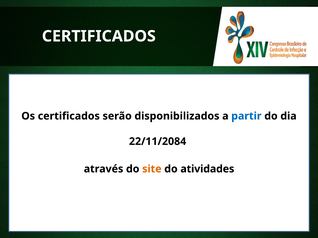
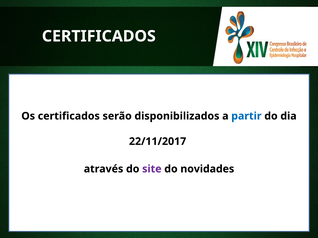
22/11/2084: 22/11/2084 -> 22/11/2017 (158, 142)
site colour: orange -> purple (152, 169)
atividades: atividades -> novidades (207, 169)
